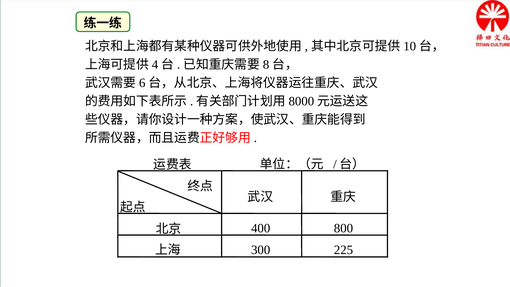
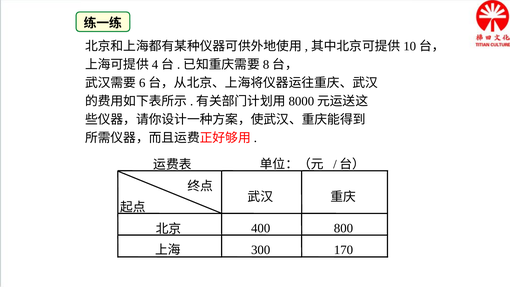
225: 225 -> 170 (343, 250)
